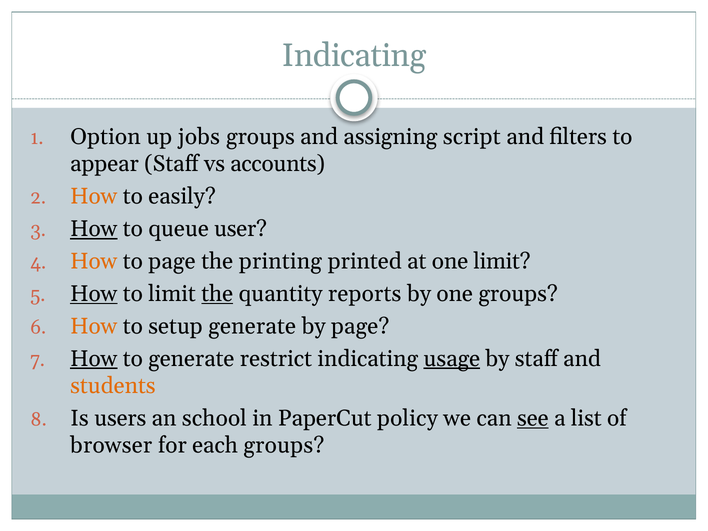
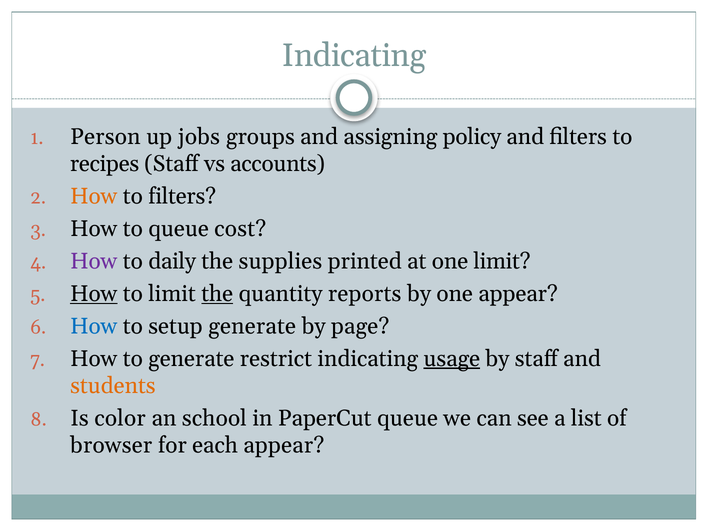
Option: Option -> Person (105, 137)
script: script -> policy (472, 137)
appear: appear -> recipes (105, 164)
to easily: easily -> filters (182, 196)
How underline: present -> none (94, 229)
user: user -> cost (240, 229)
How colour: orange -> purple (94, 261)
to page: page -> daily (172, 261)
printing: printing -> supplies (280, 261)
one groups: groups -> appear (518, 294)
How colour: orange -> blue (94, 326)
How underline: present -> none (94, 359)
users: users -> color (120, 418)
PaperCut policy: policy -> queue (407, 418)
see underline: present -> none (533, 418)
each groups: groups -> appear (284, 445)
